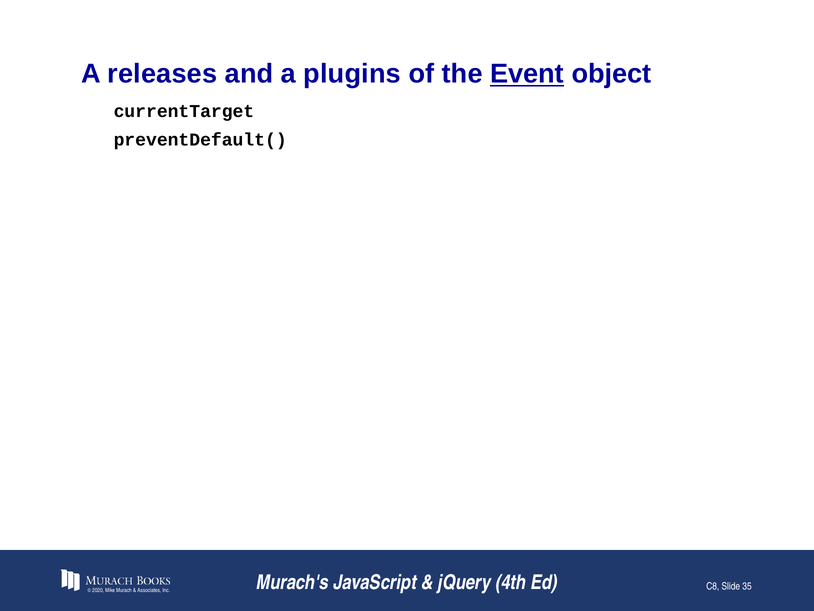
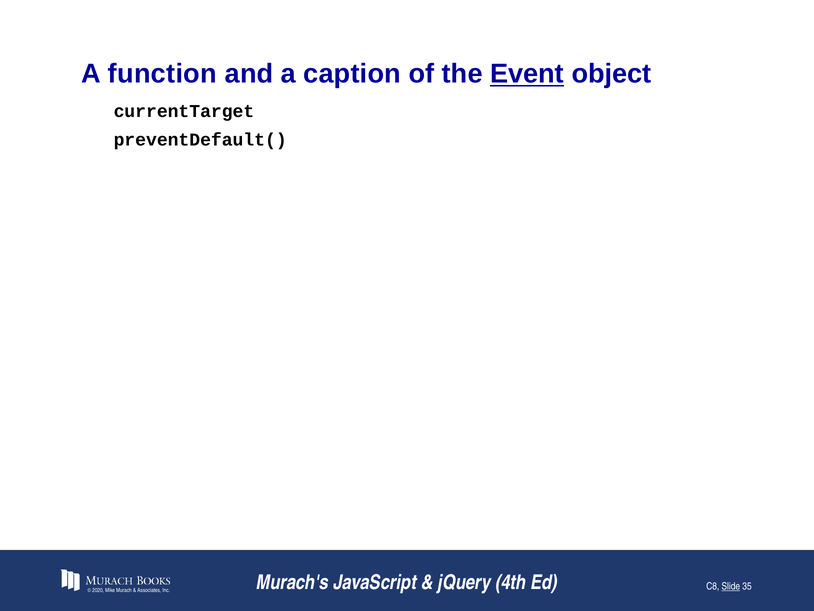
releases: releases -> function (162, 74)
plugins: plugins -> caption (352, 74)
Slide underline: none -> present (731, 586)
